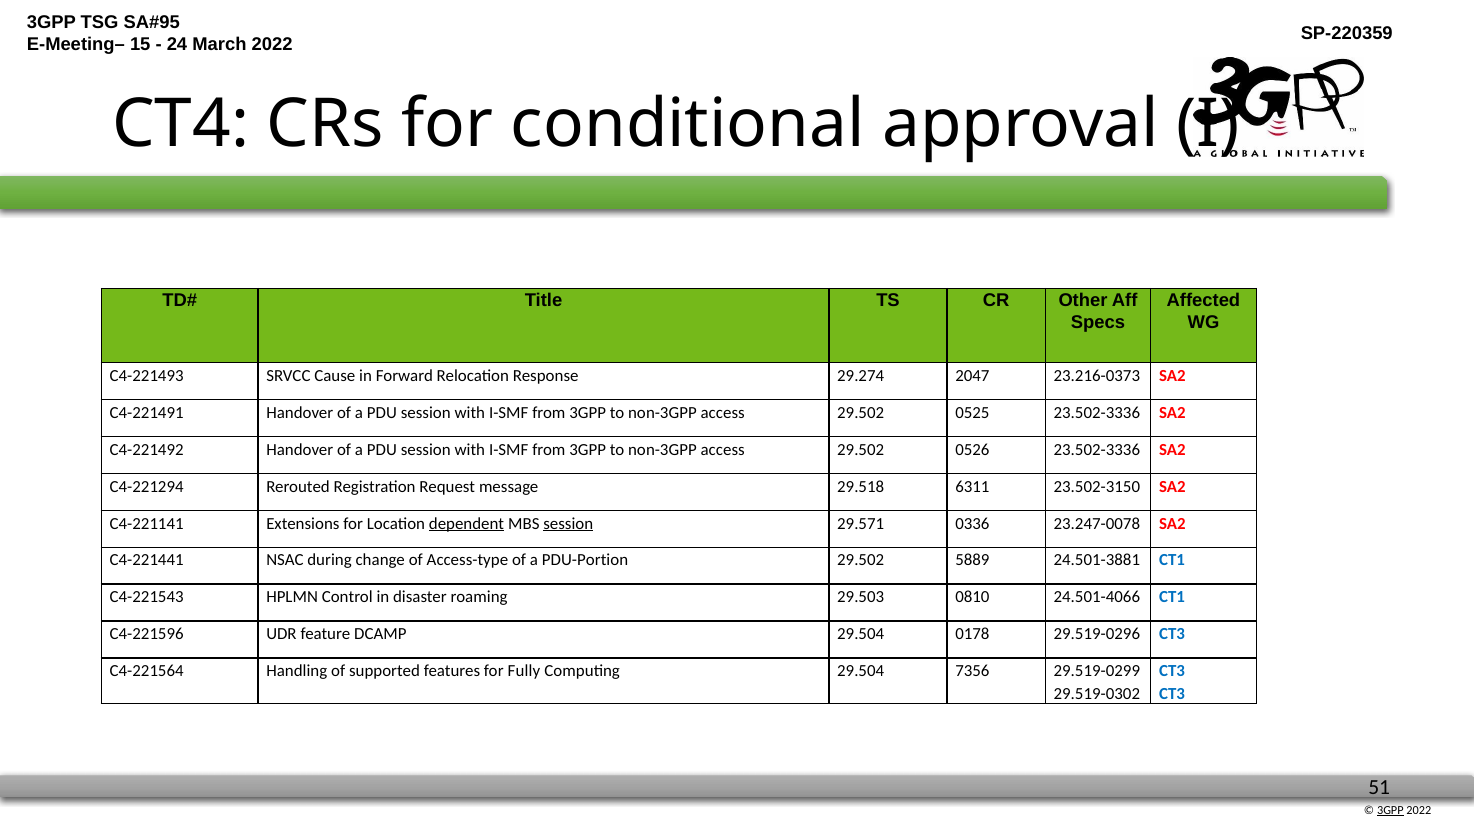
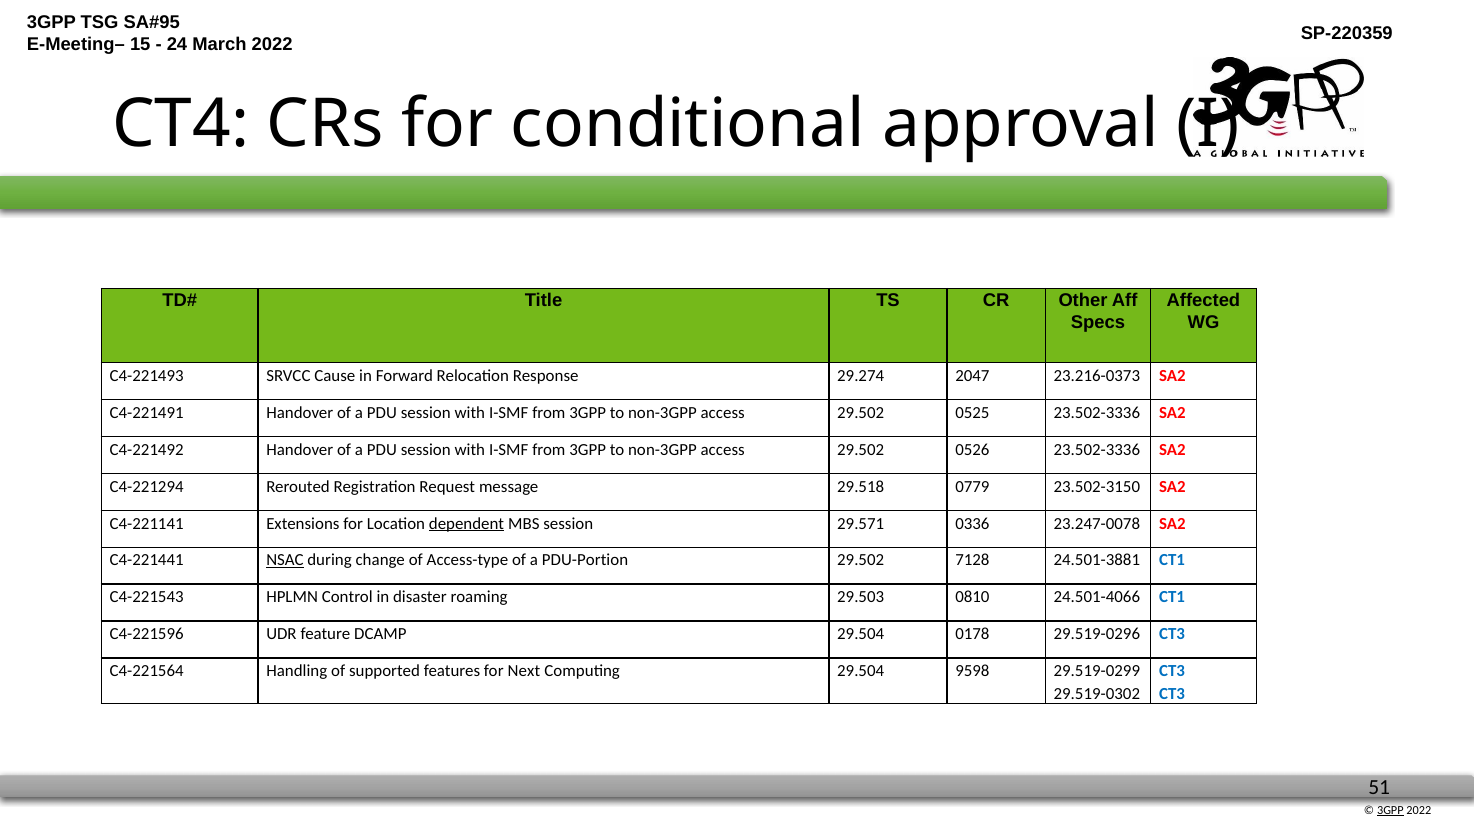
6311: 6311 -> 0779 (972, 487)
session underline: present -> none (568, 524)
NSAC underline: none -> present (285, 560)
5889: 5889 -> 7128 (972, 560)
Fully: Fully -> Next (524, 671)
7356: 7356 -> 9598 (972, 671)
